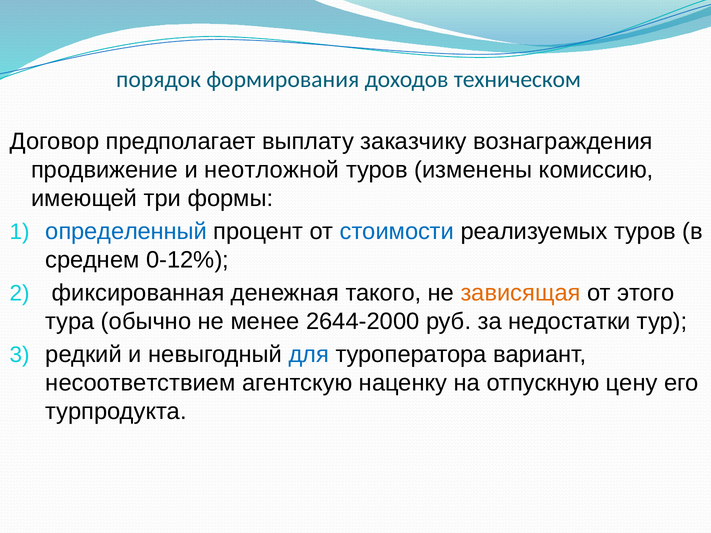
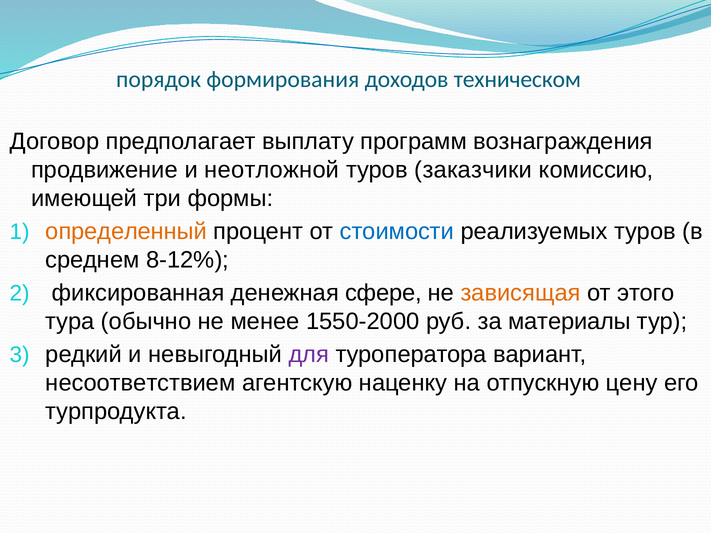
заказчику: заказчику -> программ (414, 141)
изменены: изменены -> заказчики (473, 170)
определенный colour: blue -> orange (126, 232)
0-12%: 0-12% -> 8-12% (188, 260)
такого: такого -> сфере (384, 293)
2644-2000: 2644-2000 -> 1550-2000 (363, 322)
недостатки: недостатки -> материалы (570, 322)
для colour: blue -> purple (309, 355)
